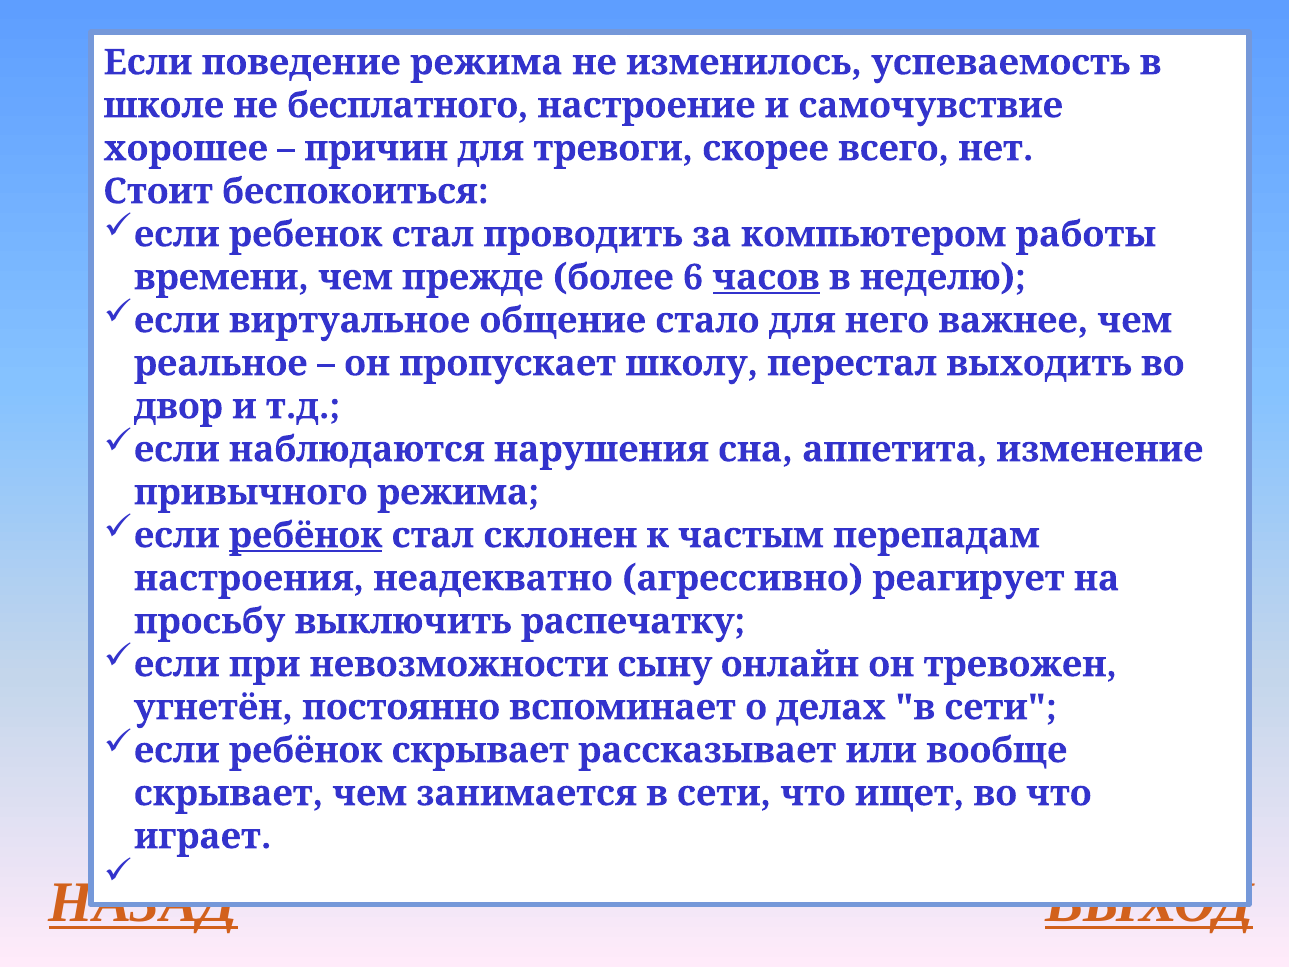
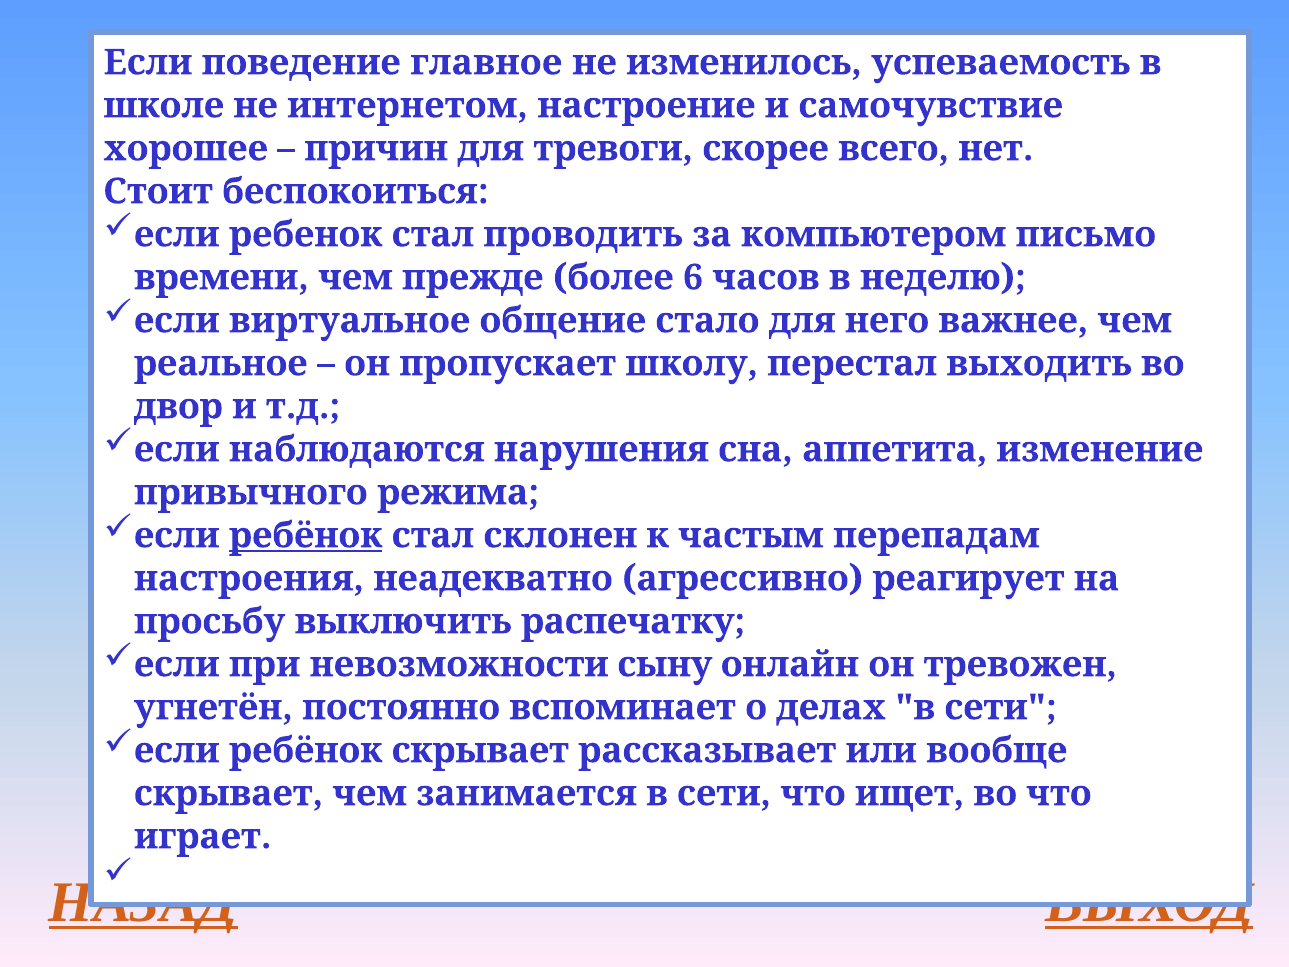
поведение режима: режима -> главное (486, 63)
бесплатного: бесплатного -> интернетом (408, 106)
работы: работы -> письмо (1086, 234)
часов underline: present -> none (766, 277)
